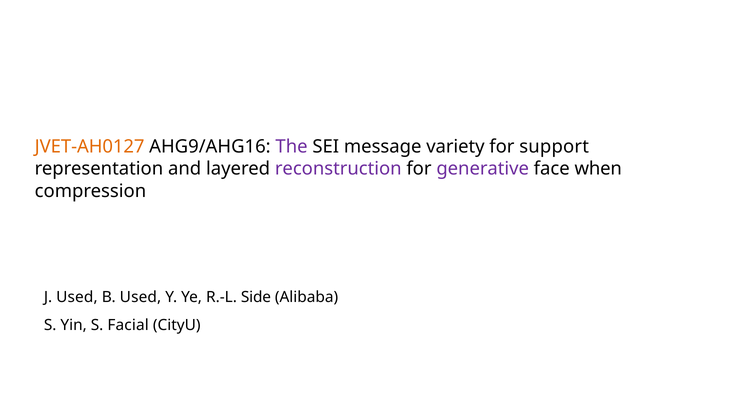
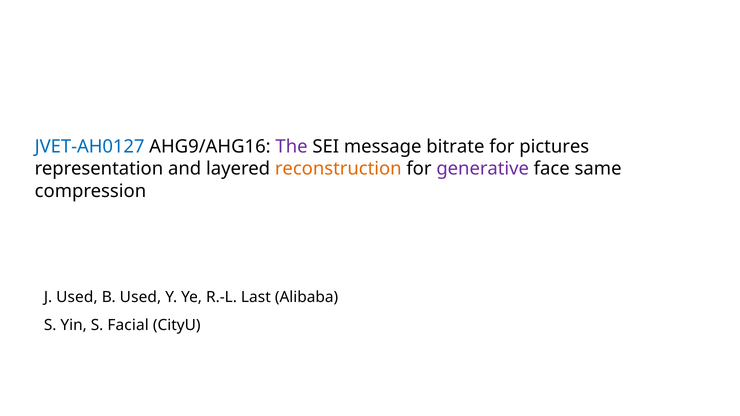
JVET-AH0127 colour: orange -> blue (90, 147)
variety: variety -> bitrate (455, 147)
support: support -> pictures (554, 147)
reconstruction colour: purple -> orange (338, 169)
when: when -> same (598, 169)
Side: Side -> Last (256, 298)
